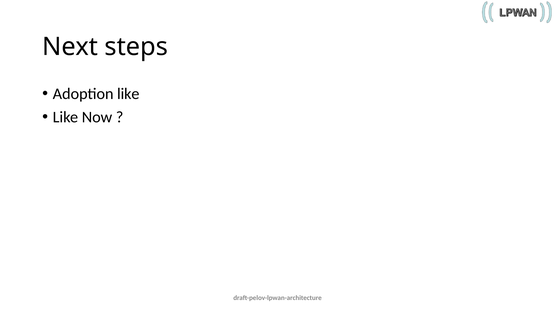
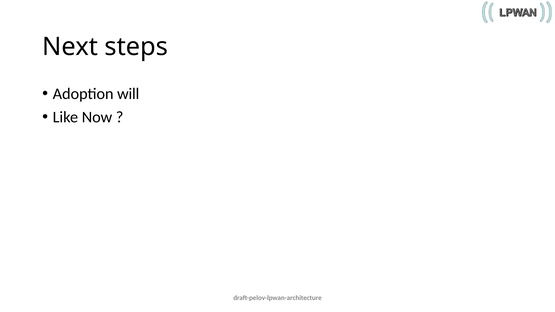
Adoption like: like -> will (128, 94)
